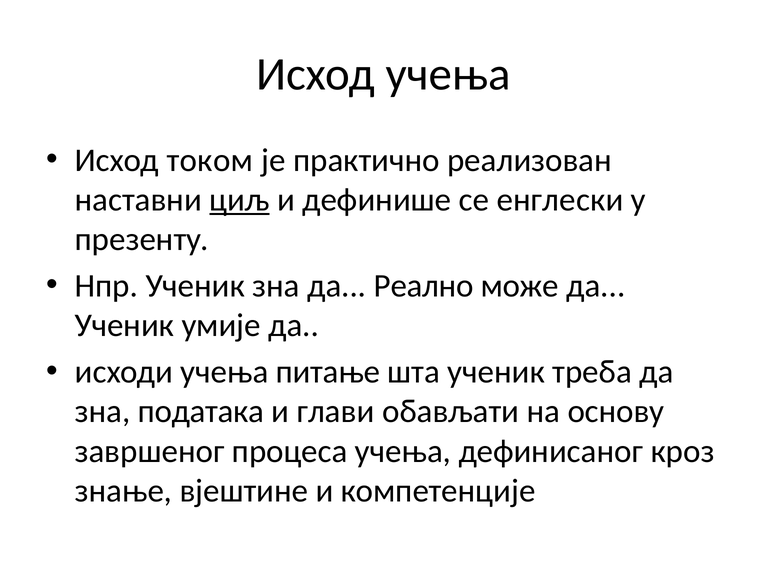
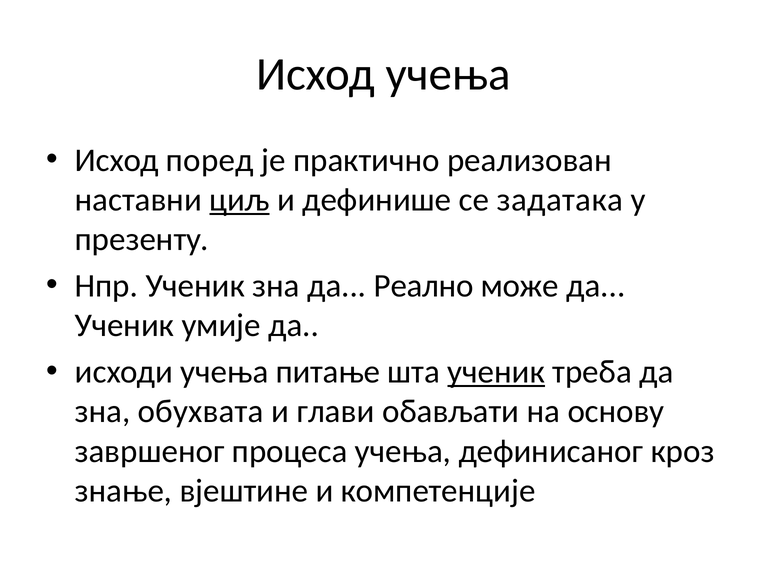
током: током -> поред (210, 160)
енглески: енглески -> задатака (560, 200)
ученик underline: none -> present (496, 372)
података: података -> обухвата (201, 412)
